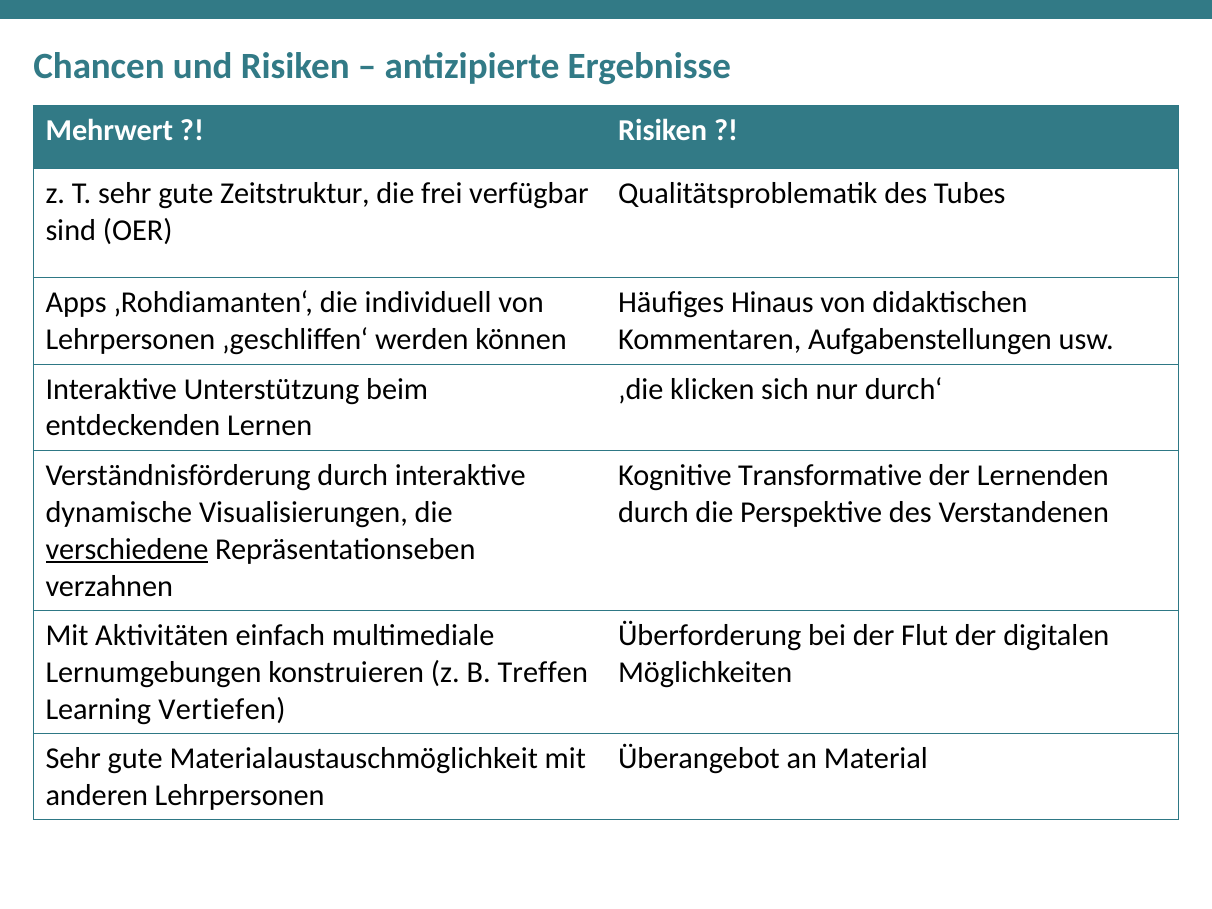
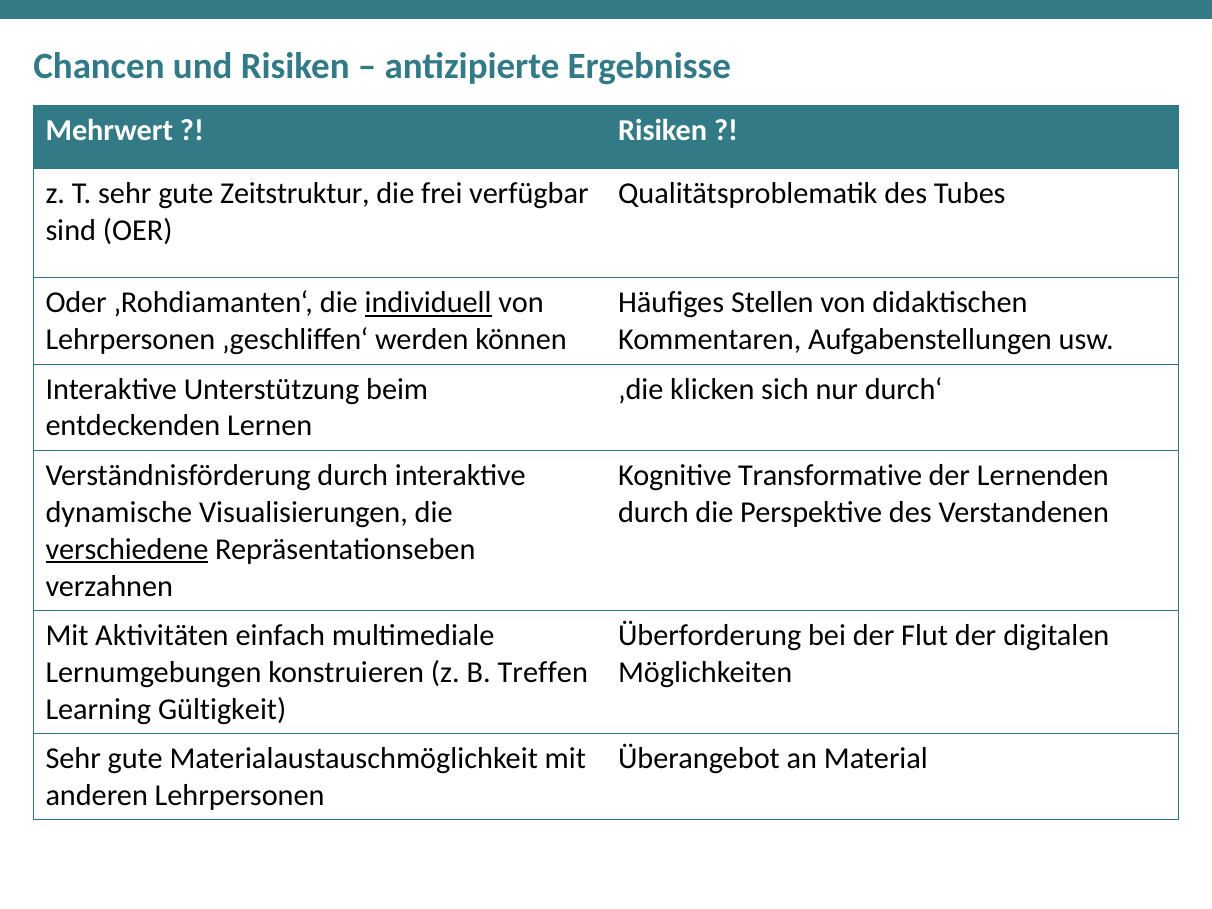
Apps: Apps -> Oder (76, 303)
individuell underline: none -> present (428, 303)
Hinaus: Hinaus -> Stellen (772, 303)
Vertiefen: Vertiefen -> Gültigkeit (222, 709)
